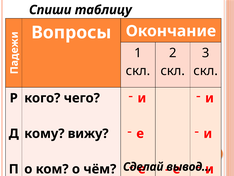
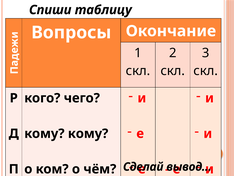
кому вижу: вижу -> кому (88, 133)
